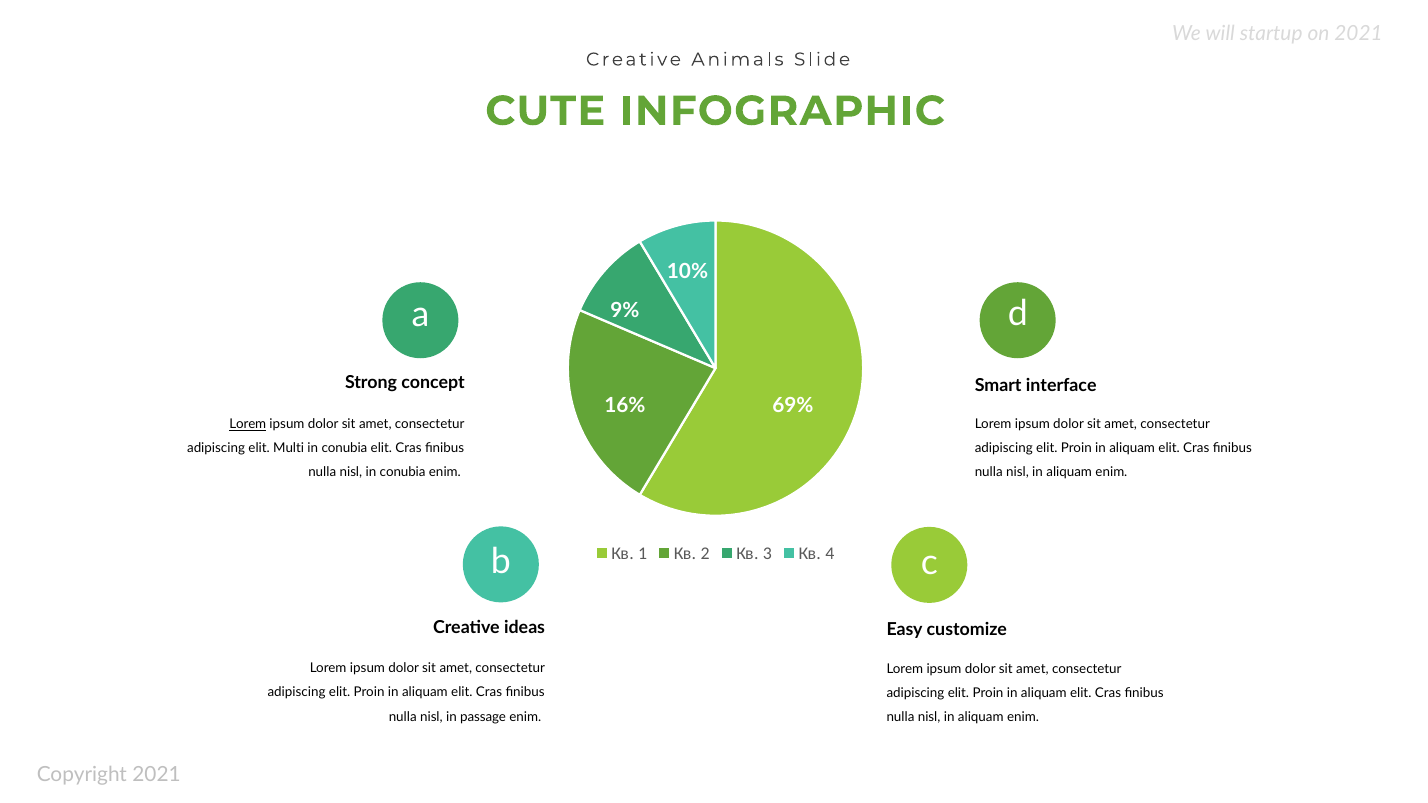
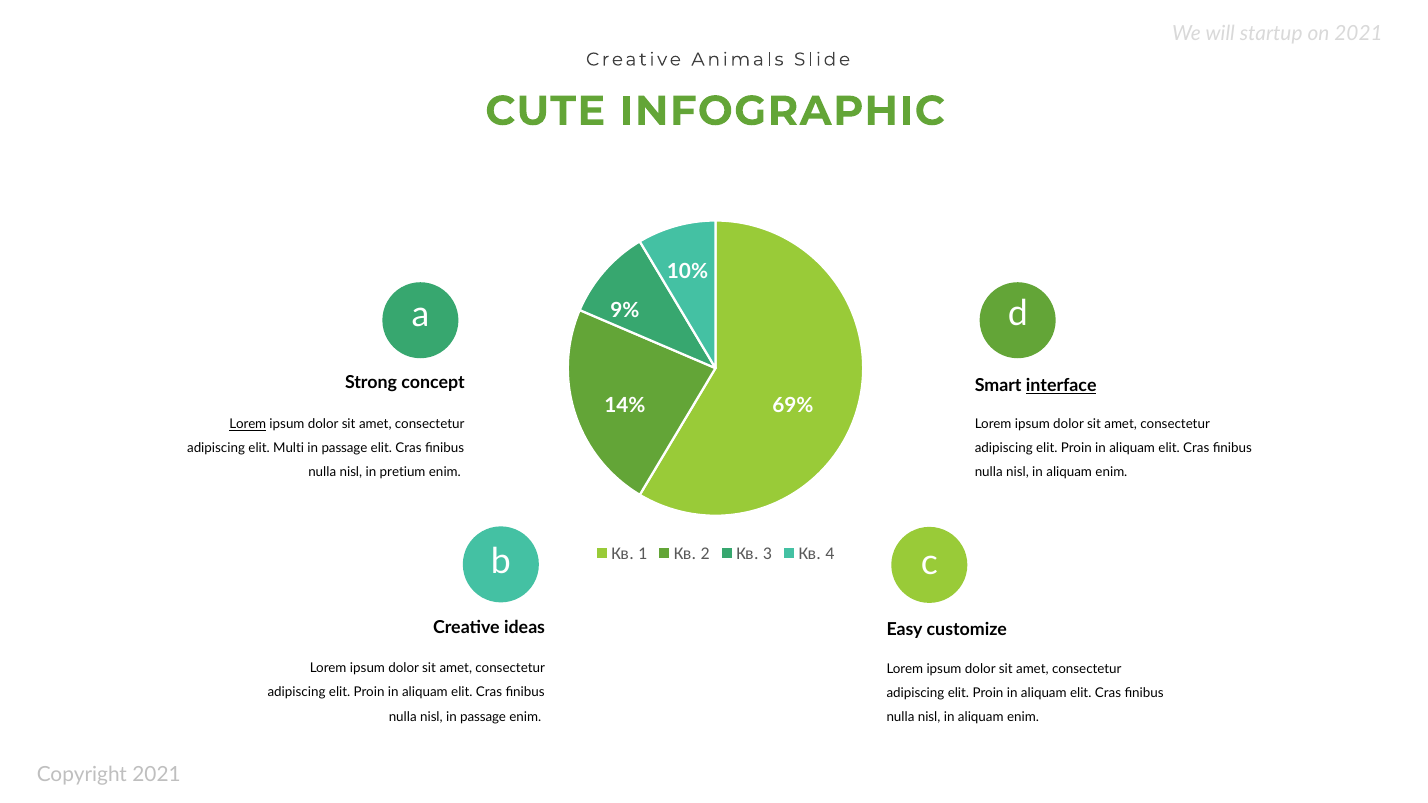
interface underline: none -> present (1061, 386)
16%: 16% -> 14% (625, 406)
conubia: conubia -> passage (344, 448)
nisl in conubia: conubia -> pretium (403, 473)
